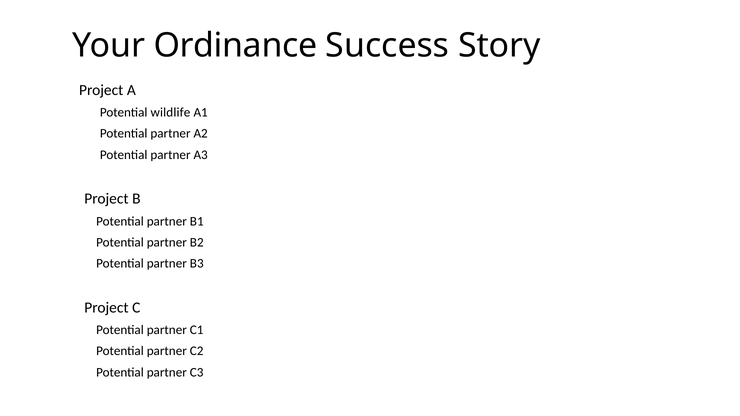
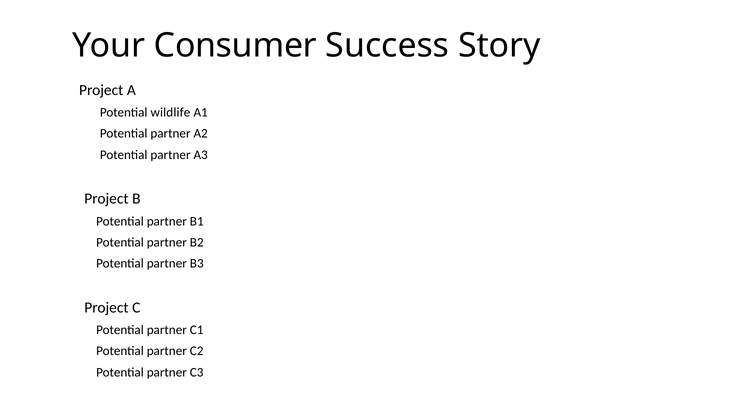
Ordinance: Ordinance -> Consumer (235, 46)
